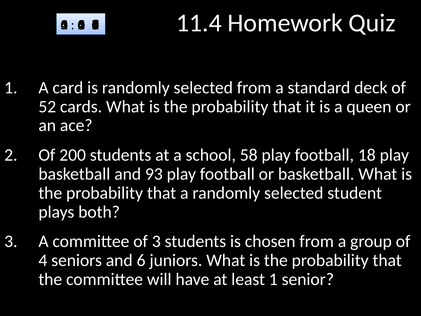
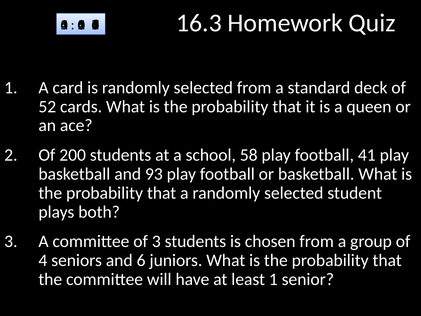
11.4: 11.4 -> 16.3 (199, 23)
18: 18 -> 41 (367, 155)
